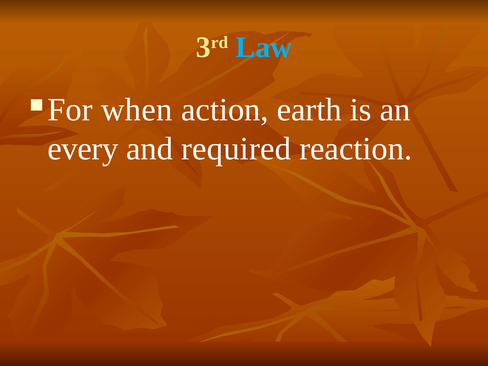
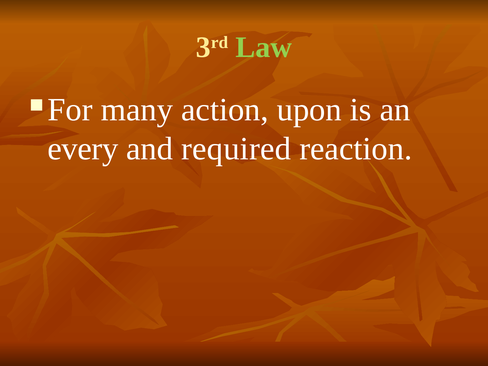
Law colour: light blue -> light green (264, 47)
when: when -> many (137, 110)
earth: earth -> upon (309, 110)
